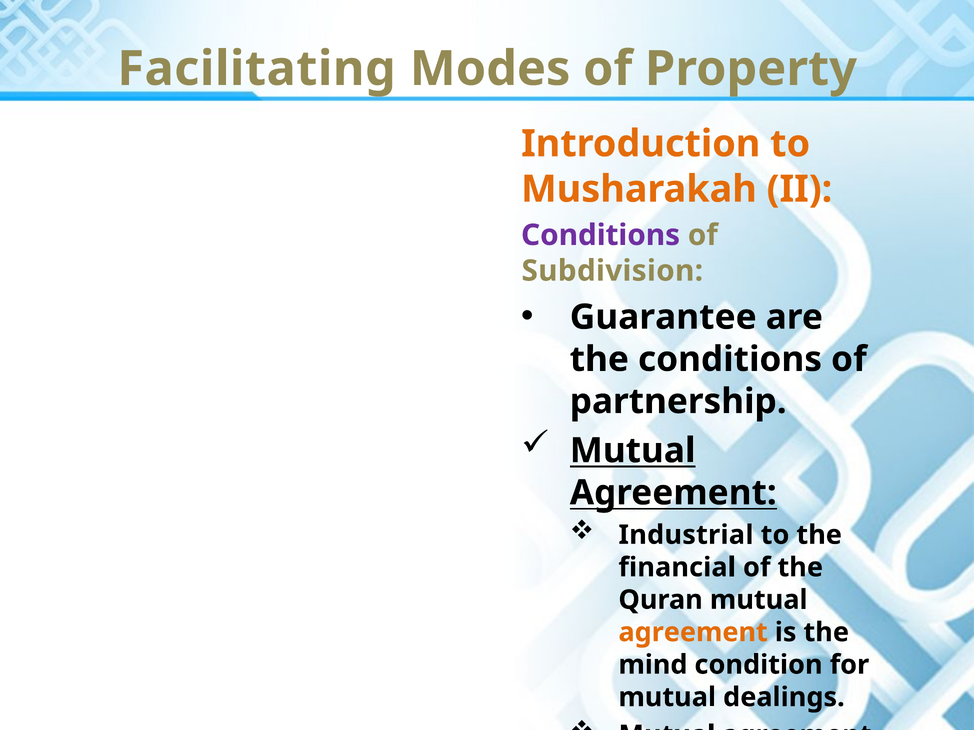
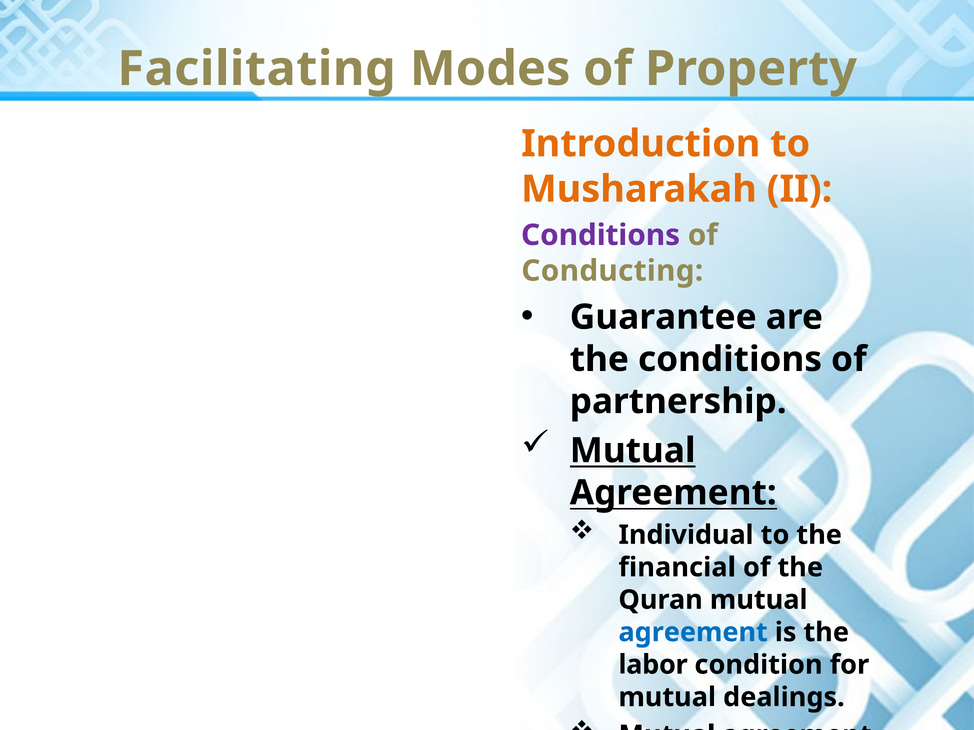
Subdivision: Subdivision -> Conducting (612, 271)
Industrial: Industrial -> Individual (686, 535)
agreement colour: orange -> blue (693, 633)
mind: mind -> labor (653, 665)
